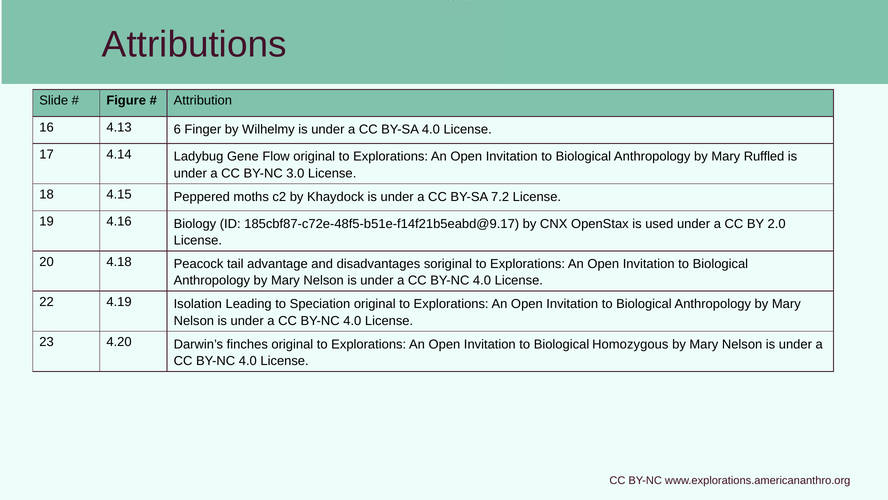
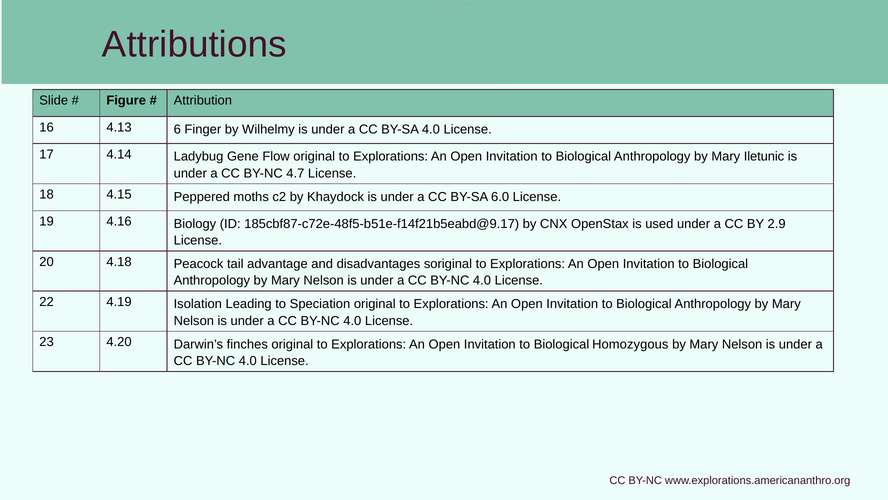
Ruffled: Ruffled -> Iletunic (764, 156)
3.0: 3.0 -> 4.7 (295, 173)
7.2: 7.2 -> 6.0 (500, 197)
2.0: 2.0 -> 2.9 (777, 224)
